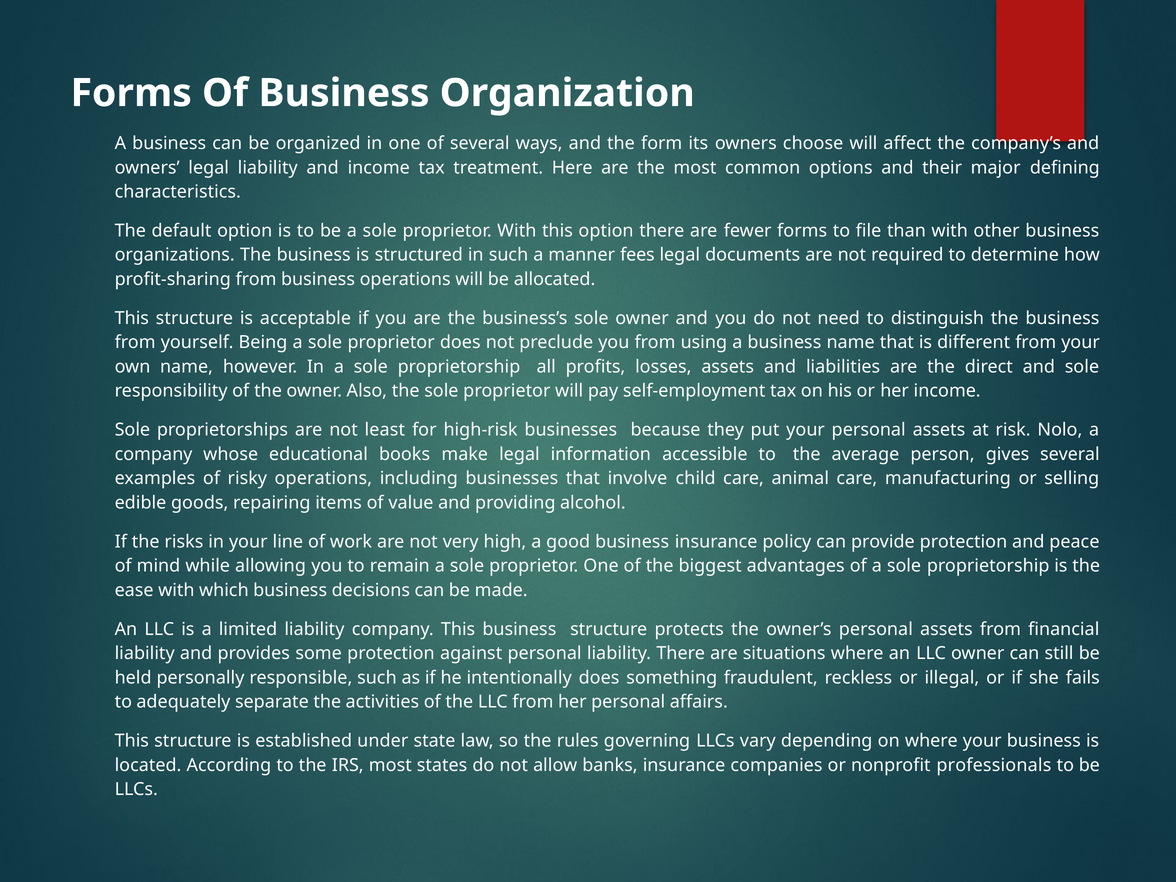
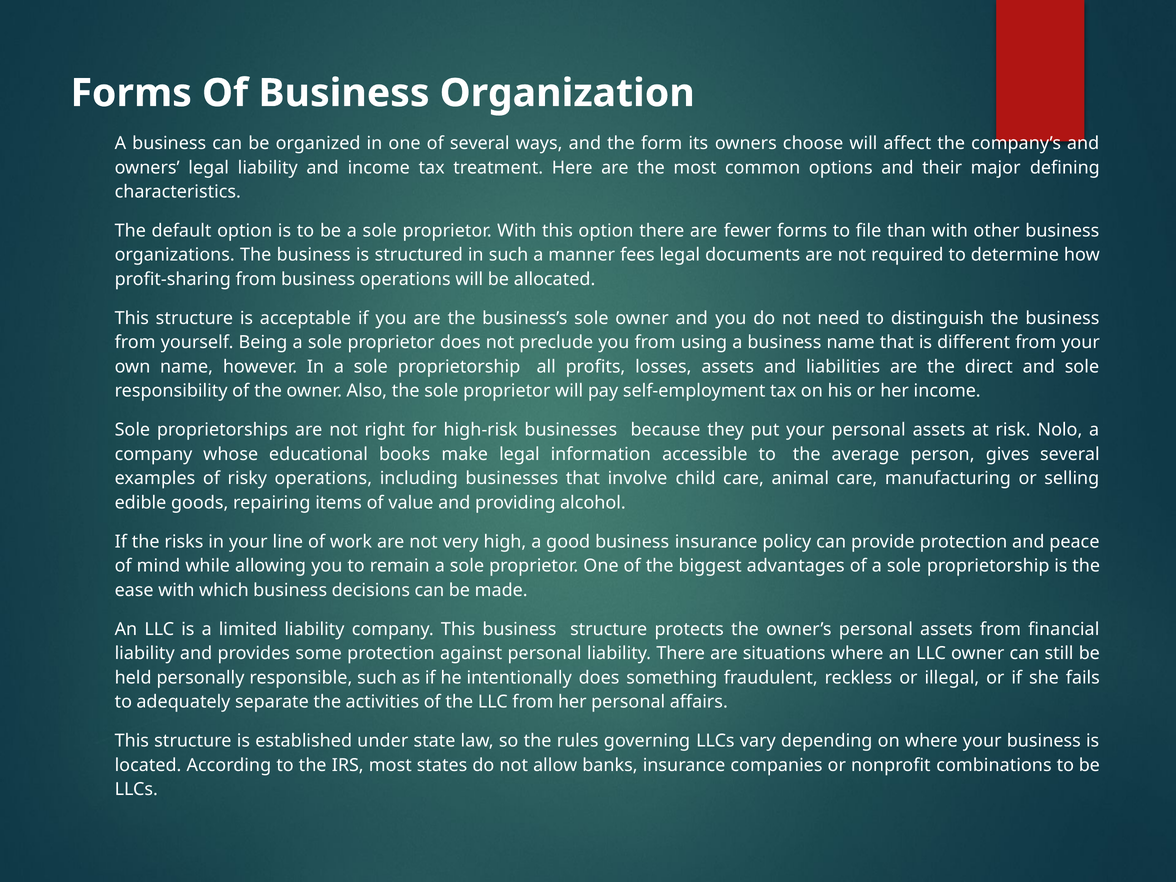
least: least -> right (385, 430)
professionals: professionals -> combinations (994, 765)
